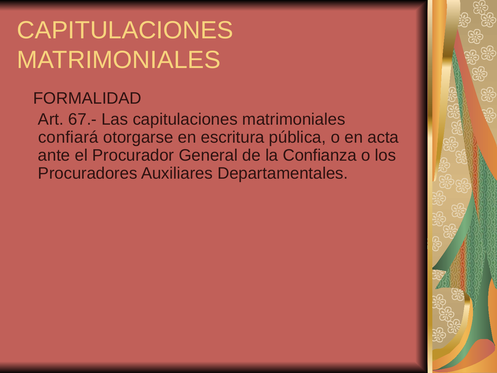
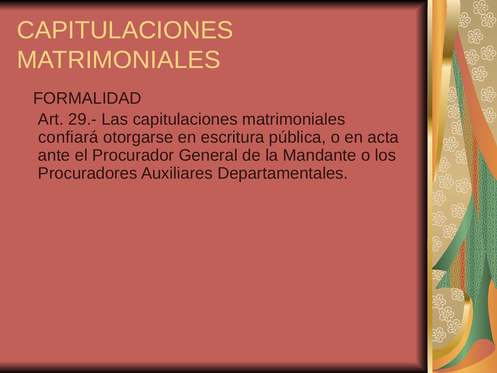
67.-: 67.- -> 29.- (83, 119)
Confianza: Confianza -> Mandante (320, 155)
